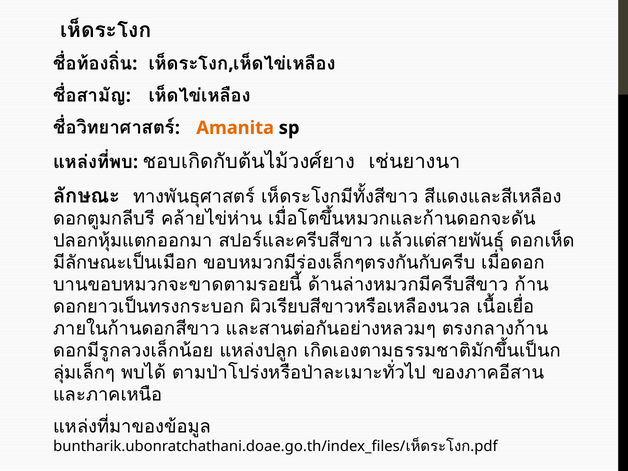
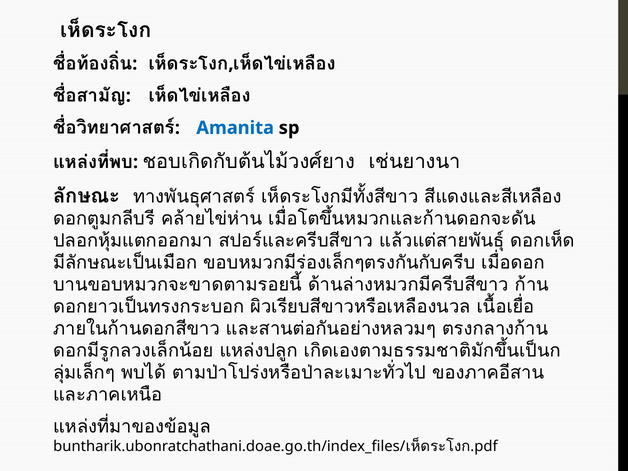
Amanita colour: orange -> blue (235, 128)
